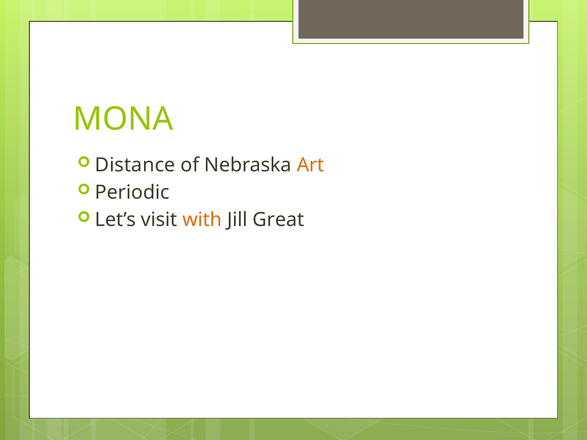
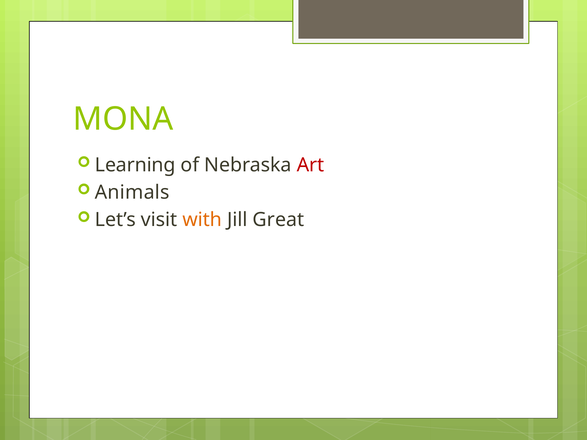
Distance: Distance -> Learning (135, 165)
Art colour: orange -> red (310, 165)
Periodic: Periodic -> Animals (132, 193)
